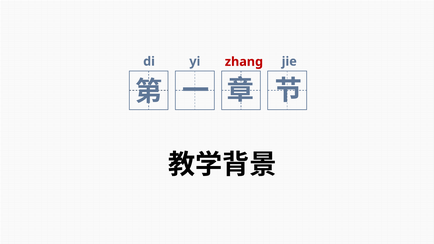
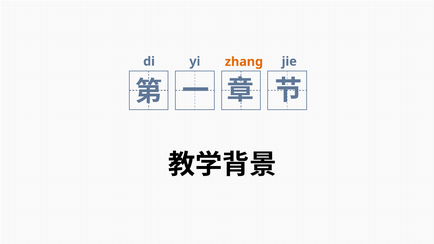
zhang colour: red -> orange (244, 62)
